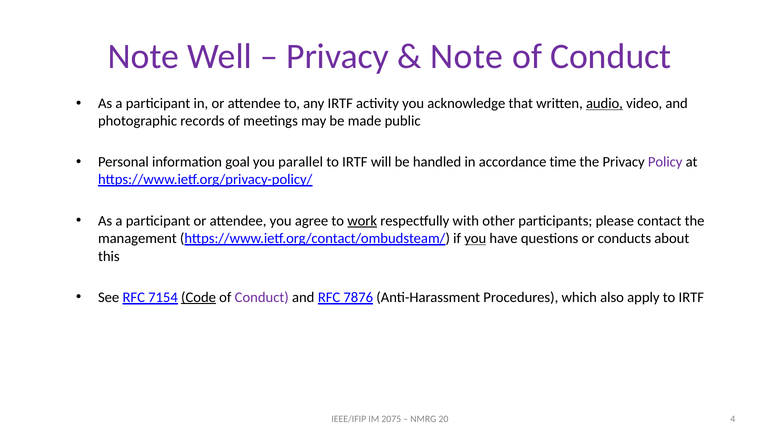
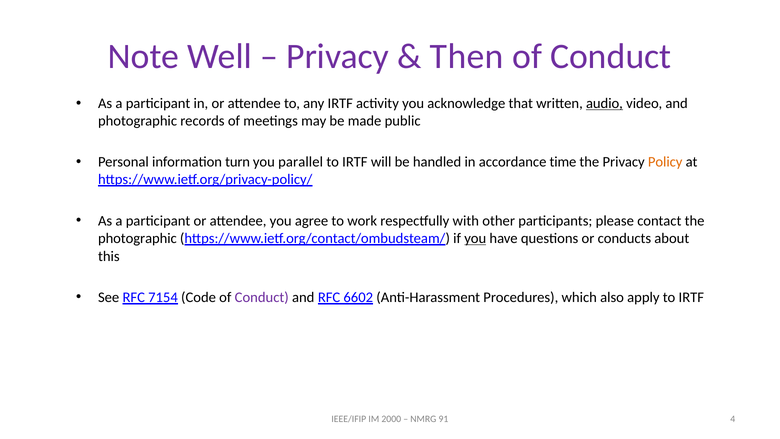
Note: Note -> Then (467, 57)
goal: goal -> turn (238, 162)
Policy colour: purple -> orange (665, 162)
work underline: present -> none (362, 221)
management: management -> photographic (137, 238)
Code underline: present -> none (199, 297)
7876: 7876 -> 6602 (358, 297)
2075: 2075 -> 2000 (391, 419)
20: 20 -> 91 (443, 419)
